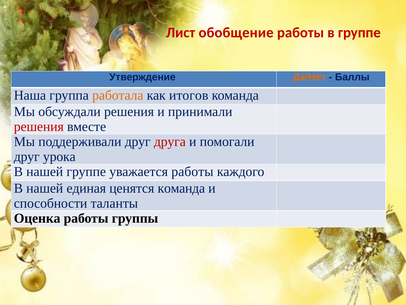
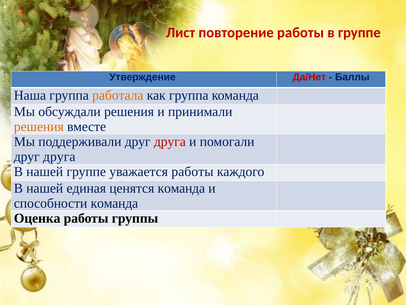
обобщение: обобщение -> повторение (236, 33)
Да/Нет colour: orange -> red (309, 77)
как итогов: итогов -> группа (189, 95)
решения colour: red -> orange (39, 127)
урока: урока -> друга (59, 156)
способности таланты: таланты -> команда (114, 203)
